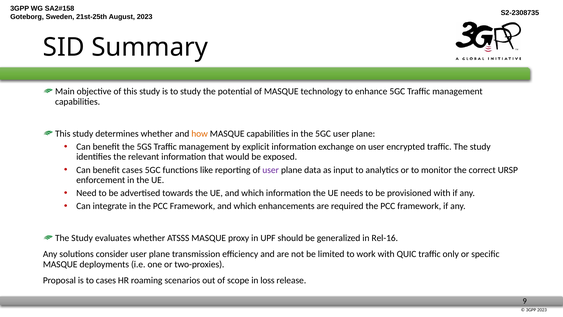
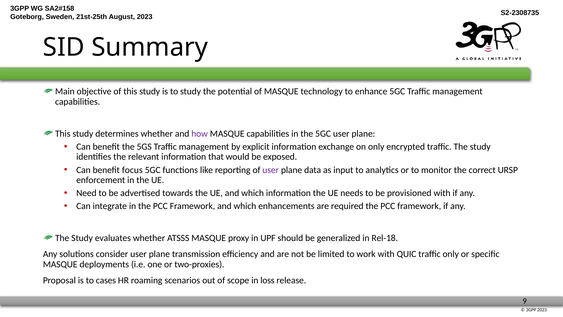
how colour: orange -> purple (200, 134)
on user: user -> only (376, 147)
benefit cases: cases -> focus (132, 170)
Rel-16: Rel-16 -> Rel-18 (385, 238)
